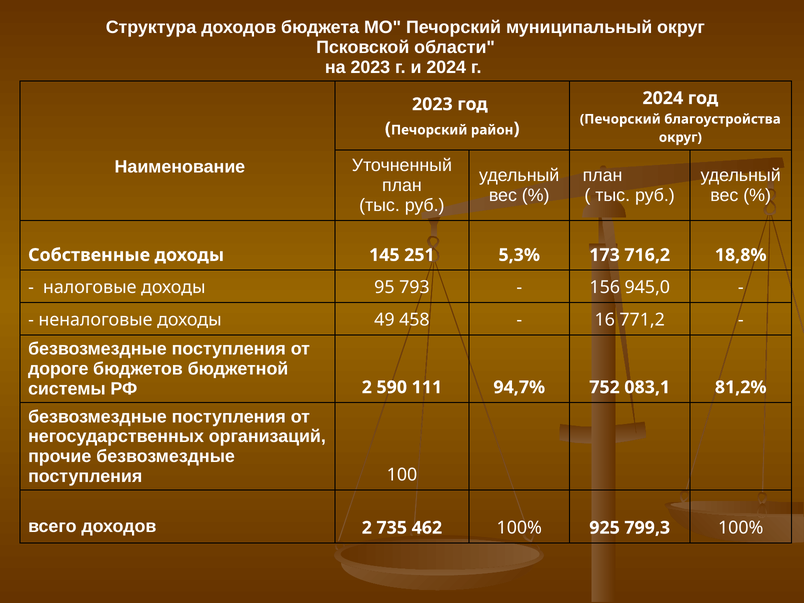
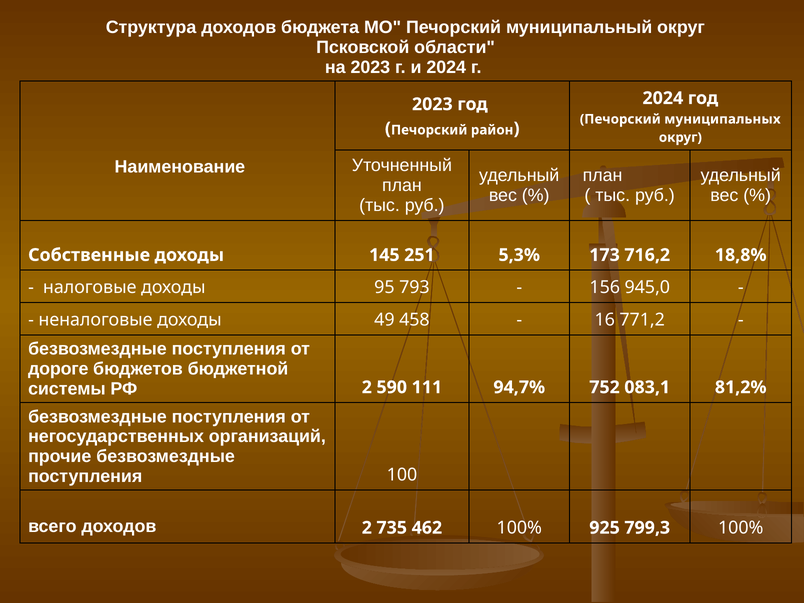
благоустройства: благоустройства -> муниципальных (722, 119)
